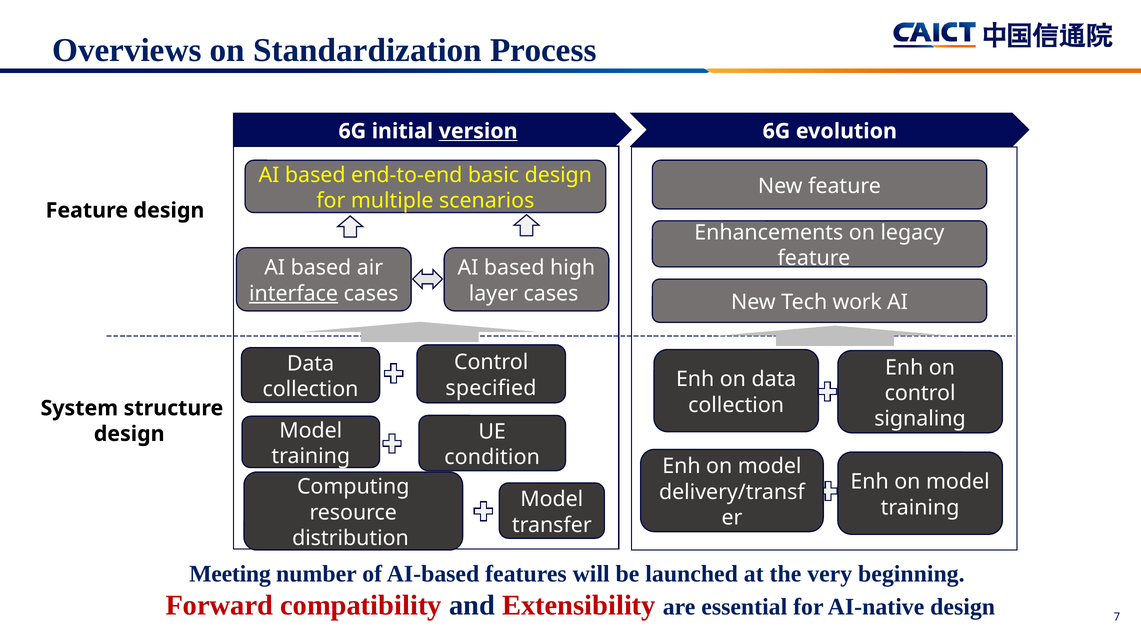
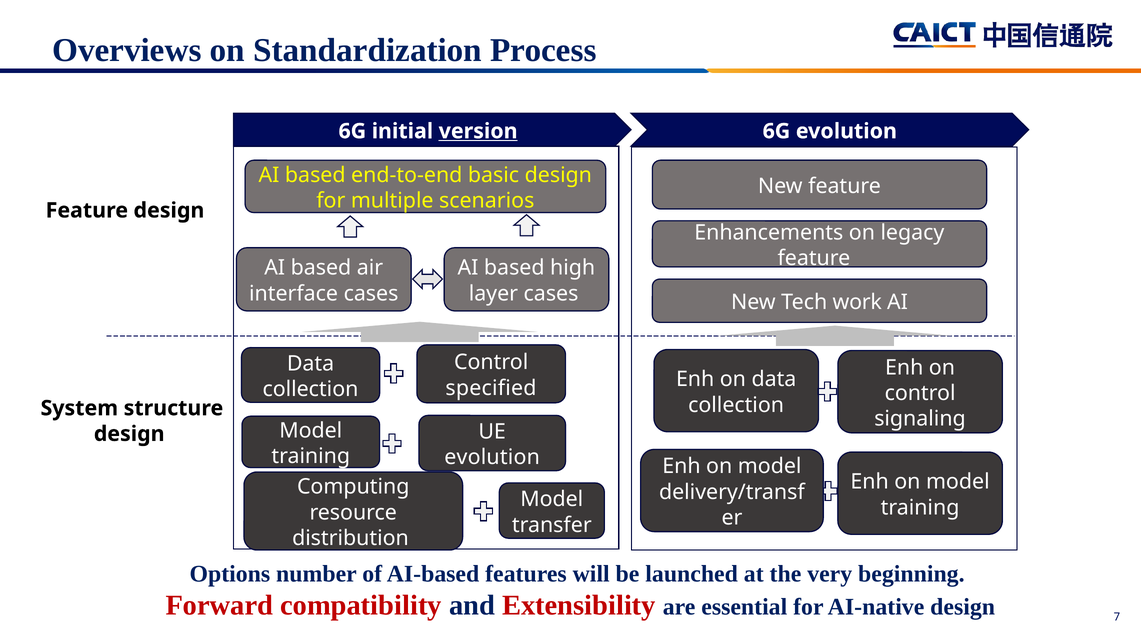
interface underline: present -> none (294, 294)
condition: condition -> evolution (492, 457)
Meeting: Meeting -> Options (230, 574)
